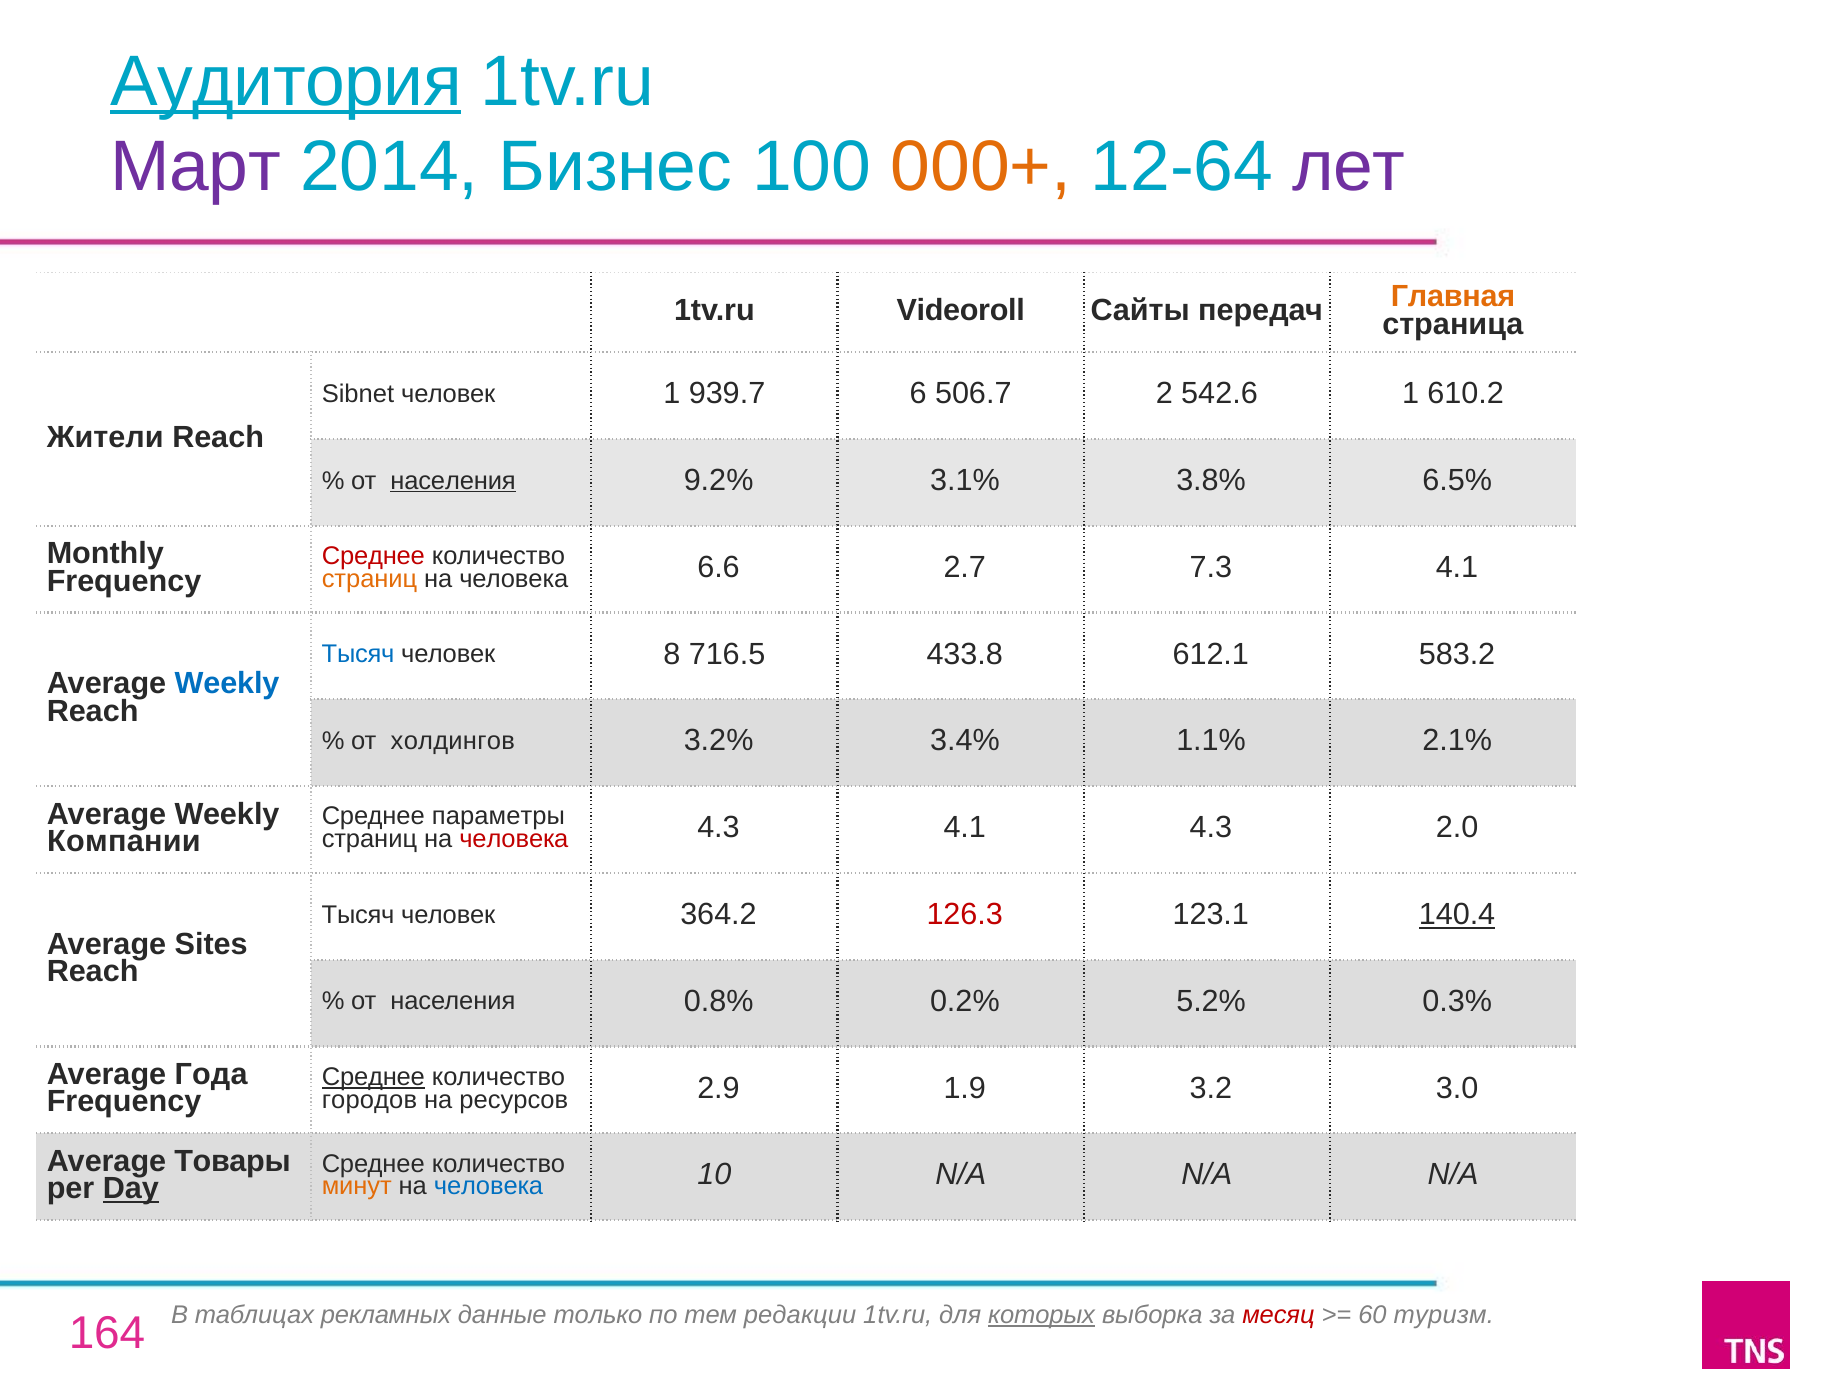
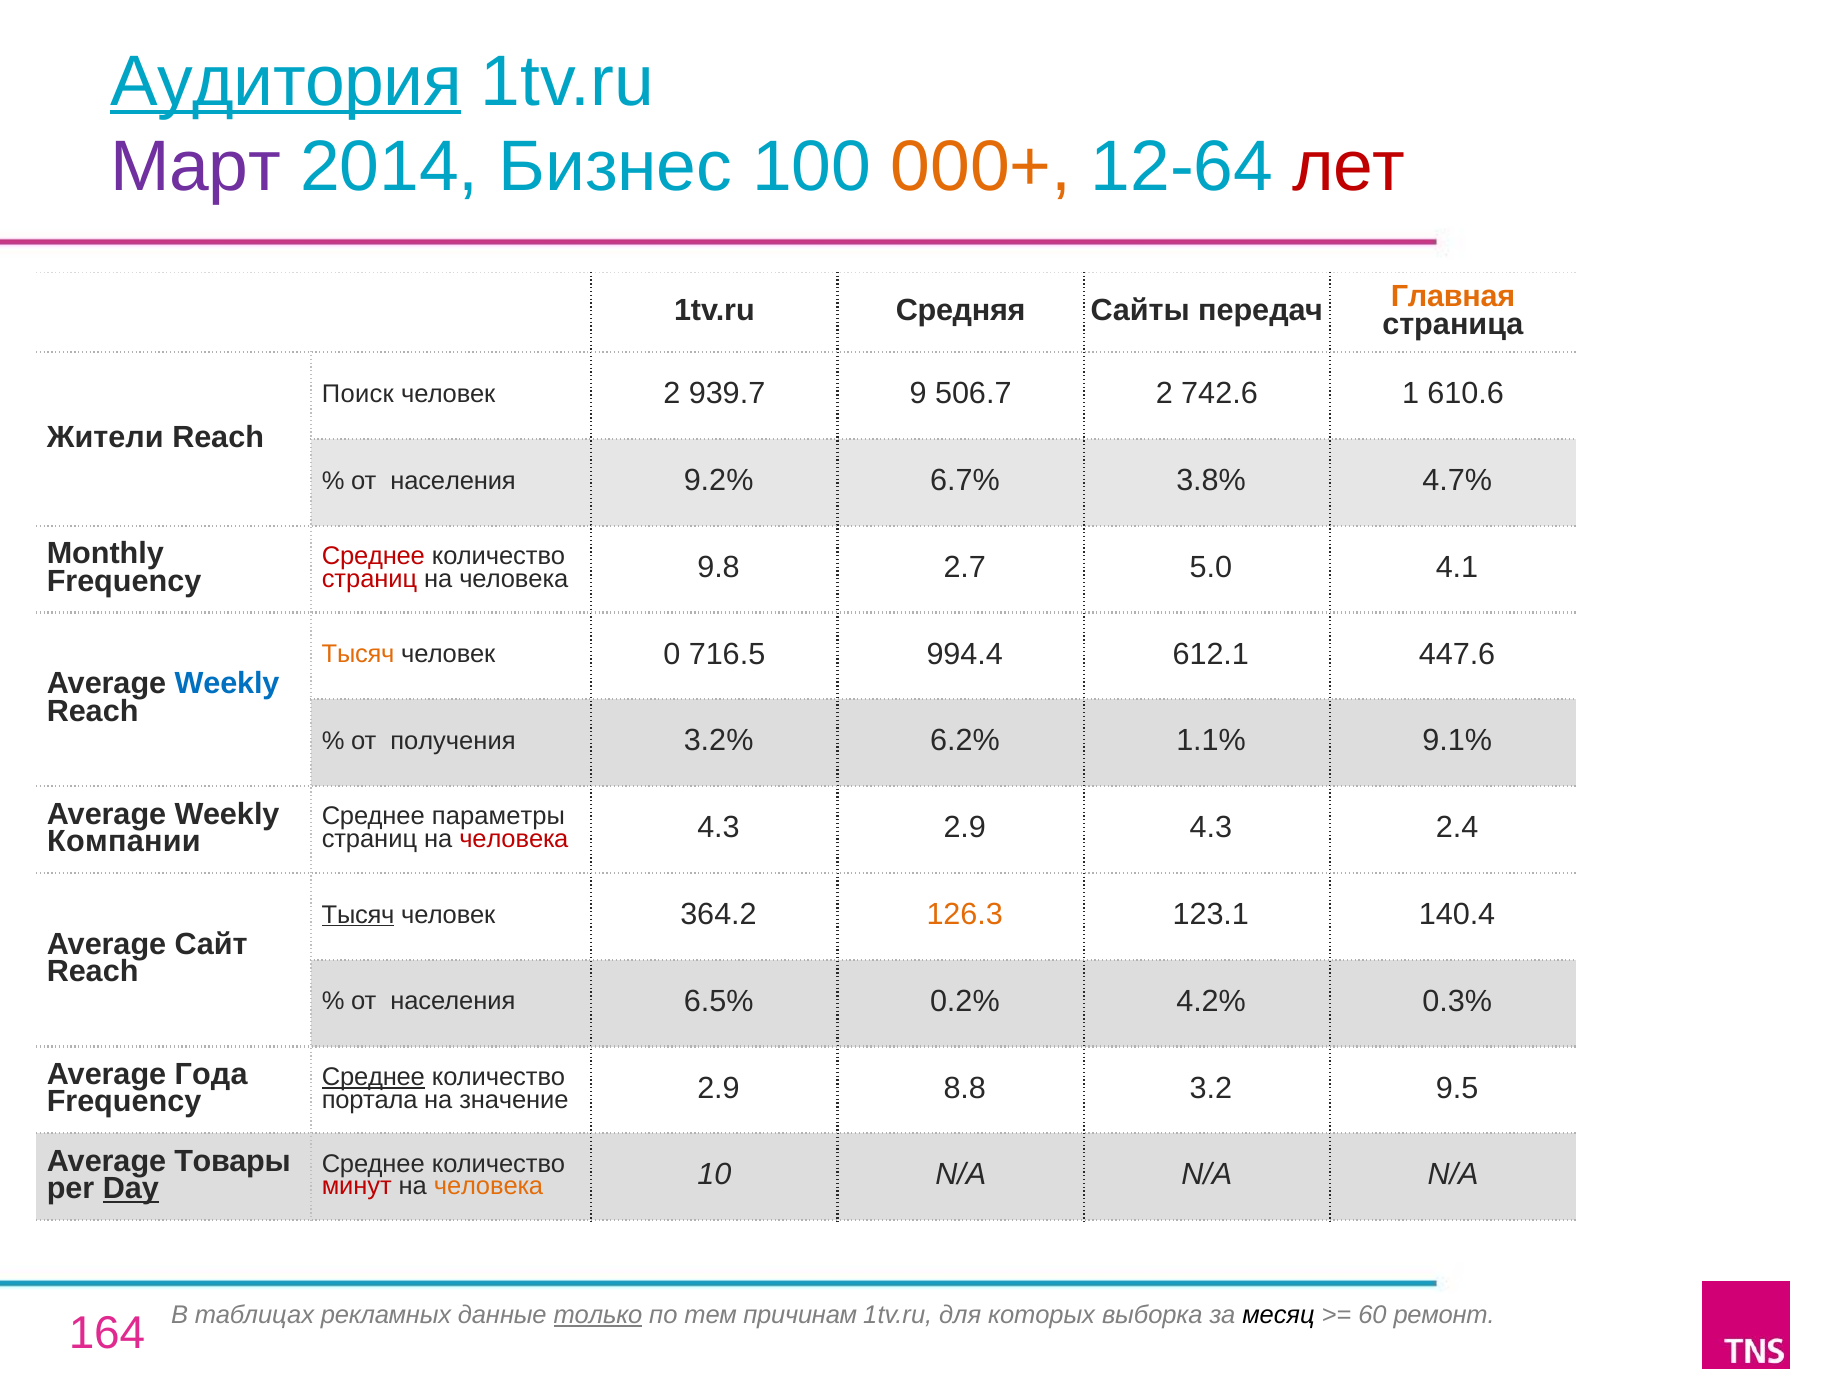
лет colour: purple -> red (1349, 167)
Videoroll: Videoroll -> Средняя (961, 310)
Sibnet: Sibnet -> Поиск (358, 394)
человек 1: 1 -> 2 (672, 394)
6: 6 -> 9 (918, 394)
542.6: 542.6 -> 742.6 (1219, 394)
610.2: 610.2 -> 610.6 (1466, 394)
населения underline: present -> none (453, 481)
3.1%: 3.1% -> 6.7% (965, 480)
6.5%: 6.5% -> 4.7% (1457, 480)
страниц colour: orange -> red (370, 579)
6.6: 6.6 -> 9.8 (719, 567)
7.3: 7.3 -> 5.0 (1211, 567)
Тысяч colour: blue -> orange (358, 654)
8: 8 -> 0 (672, 654)
433.8: 433.8 -> 994.4 (965, 654)
583.2: 583.2 -> 447.6 (1457, 654)
холдингов: холдингов -> получения (453, 741)
3.4%: 3.4% -> 6.2% (965, 741)
2.1%: 2.1% -> 9.1% (1457, 741)
4.3 4.1: 4.1 -> 2.9 (965, 827)
2.0: 2.0 -> 2.4 (1457, 827)
Тысяч underline: none -> present (358, 915)
126.3 colour: red -> orange (965, 914)
140.4 underline: present -> none (1457, 914)
Sites: Sites -> Сайт (211, 944)
0.8%: 0.8% -> 6.5% (719, 1001)
5.2%: 5.2% -> 4.2% (1211, 1001)
городов: городов -> портала (370, 1100)
ресурсов: ресурсов -> значение (514, 1100)
1.9: 1.9 -> 8.8 (965, 1088)
3.0: 3.0 -> 9.5 (1457, 1088)
минут colour: orange -> red (357, 1186)
человека colour: blue -> orange (488, 1186)
только underline: none -> present (598, 1315)
редакции: редакции -> причинам (800, 1315)
которых underline: present -> none (1042, 1315)
месяц colour: red -> black (1278, 1315)
туризм: туризм -> ремонт (1444, 1315)
